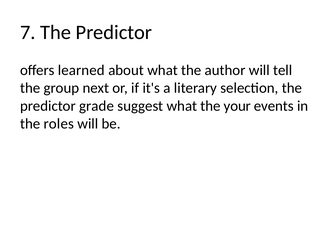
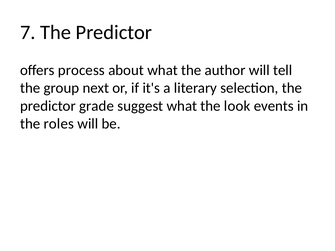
learned: learned -> process (81, 70)
your: your -> look (237, 106)
